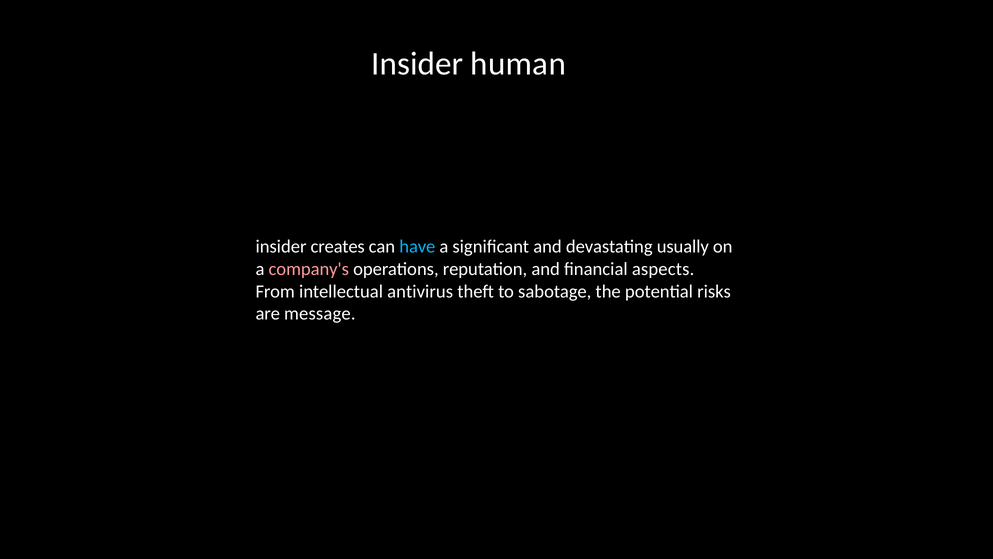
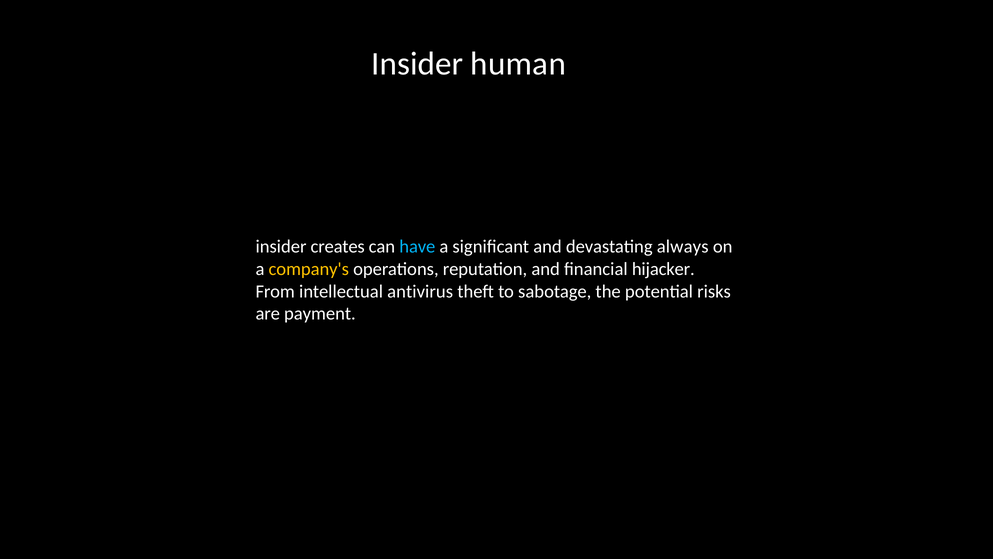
usually: usually -> always (683, 247)
company's colour: pink -> yellow (309, 269)
aspects: aspects -> hijacker (663, 269)
message: message -> payment (320, 314)
